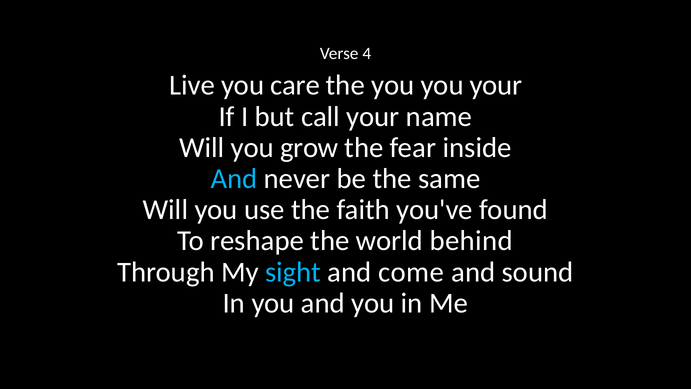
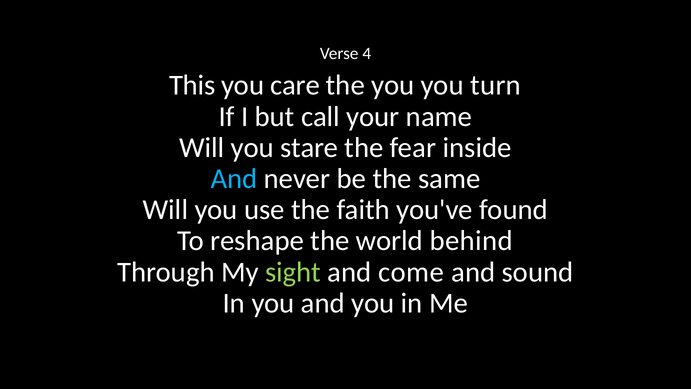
Live: Live -> This (192, 85)
you your: your -> turn (496, 85)
grow: grow -> stare (309, 148)
sight colour: light blue -> light green (293, 272)
